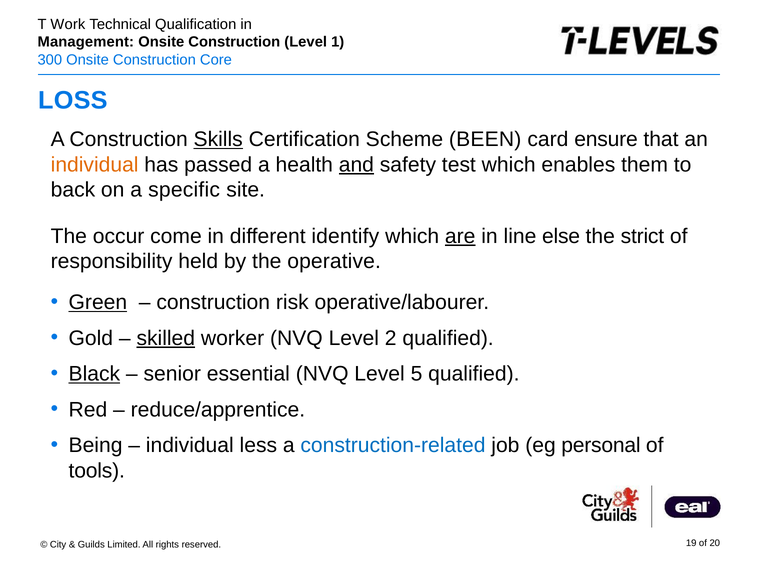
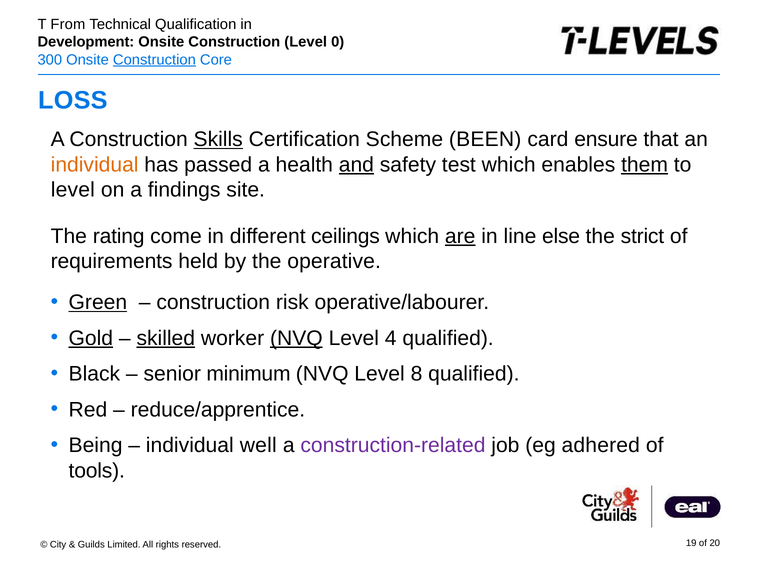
Work: Work -> From (68, 24)
Management: Management -> Development (86, 42)
1: 1 -> 0 (338, 42)
Construction underline: none -> present (154, 60)
them underline: none -> present (645, 165)
back: back -> level (73, 190)
specific: specific -> findings (184, 190)
occur: occur -> rating (119, 236)
identify: identify -> ceilings (345, 236)
responsibility: responsibility -> requirements (112, 262)
Gold underline: none -> present (91, 338)
NVQ underline: none -> present (296, 338)
2: 2 -> 4 (391, 338)
Black underline: present -> none (94, 374)
essential: essential -> minimum (248, 374)
5: 5 -> 8 (416, 374)
less: less -> well (258, 446)
construction-related colour: blue -> purple (393, 446)
personal: personal -> adhered (601, 446)
